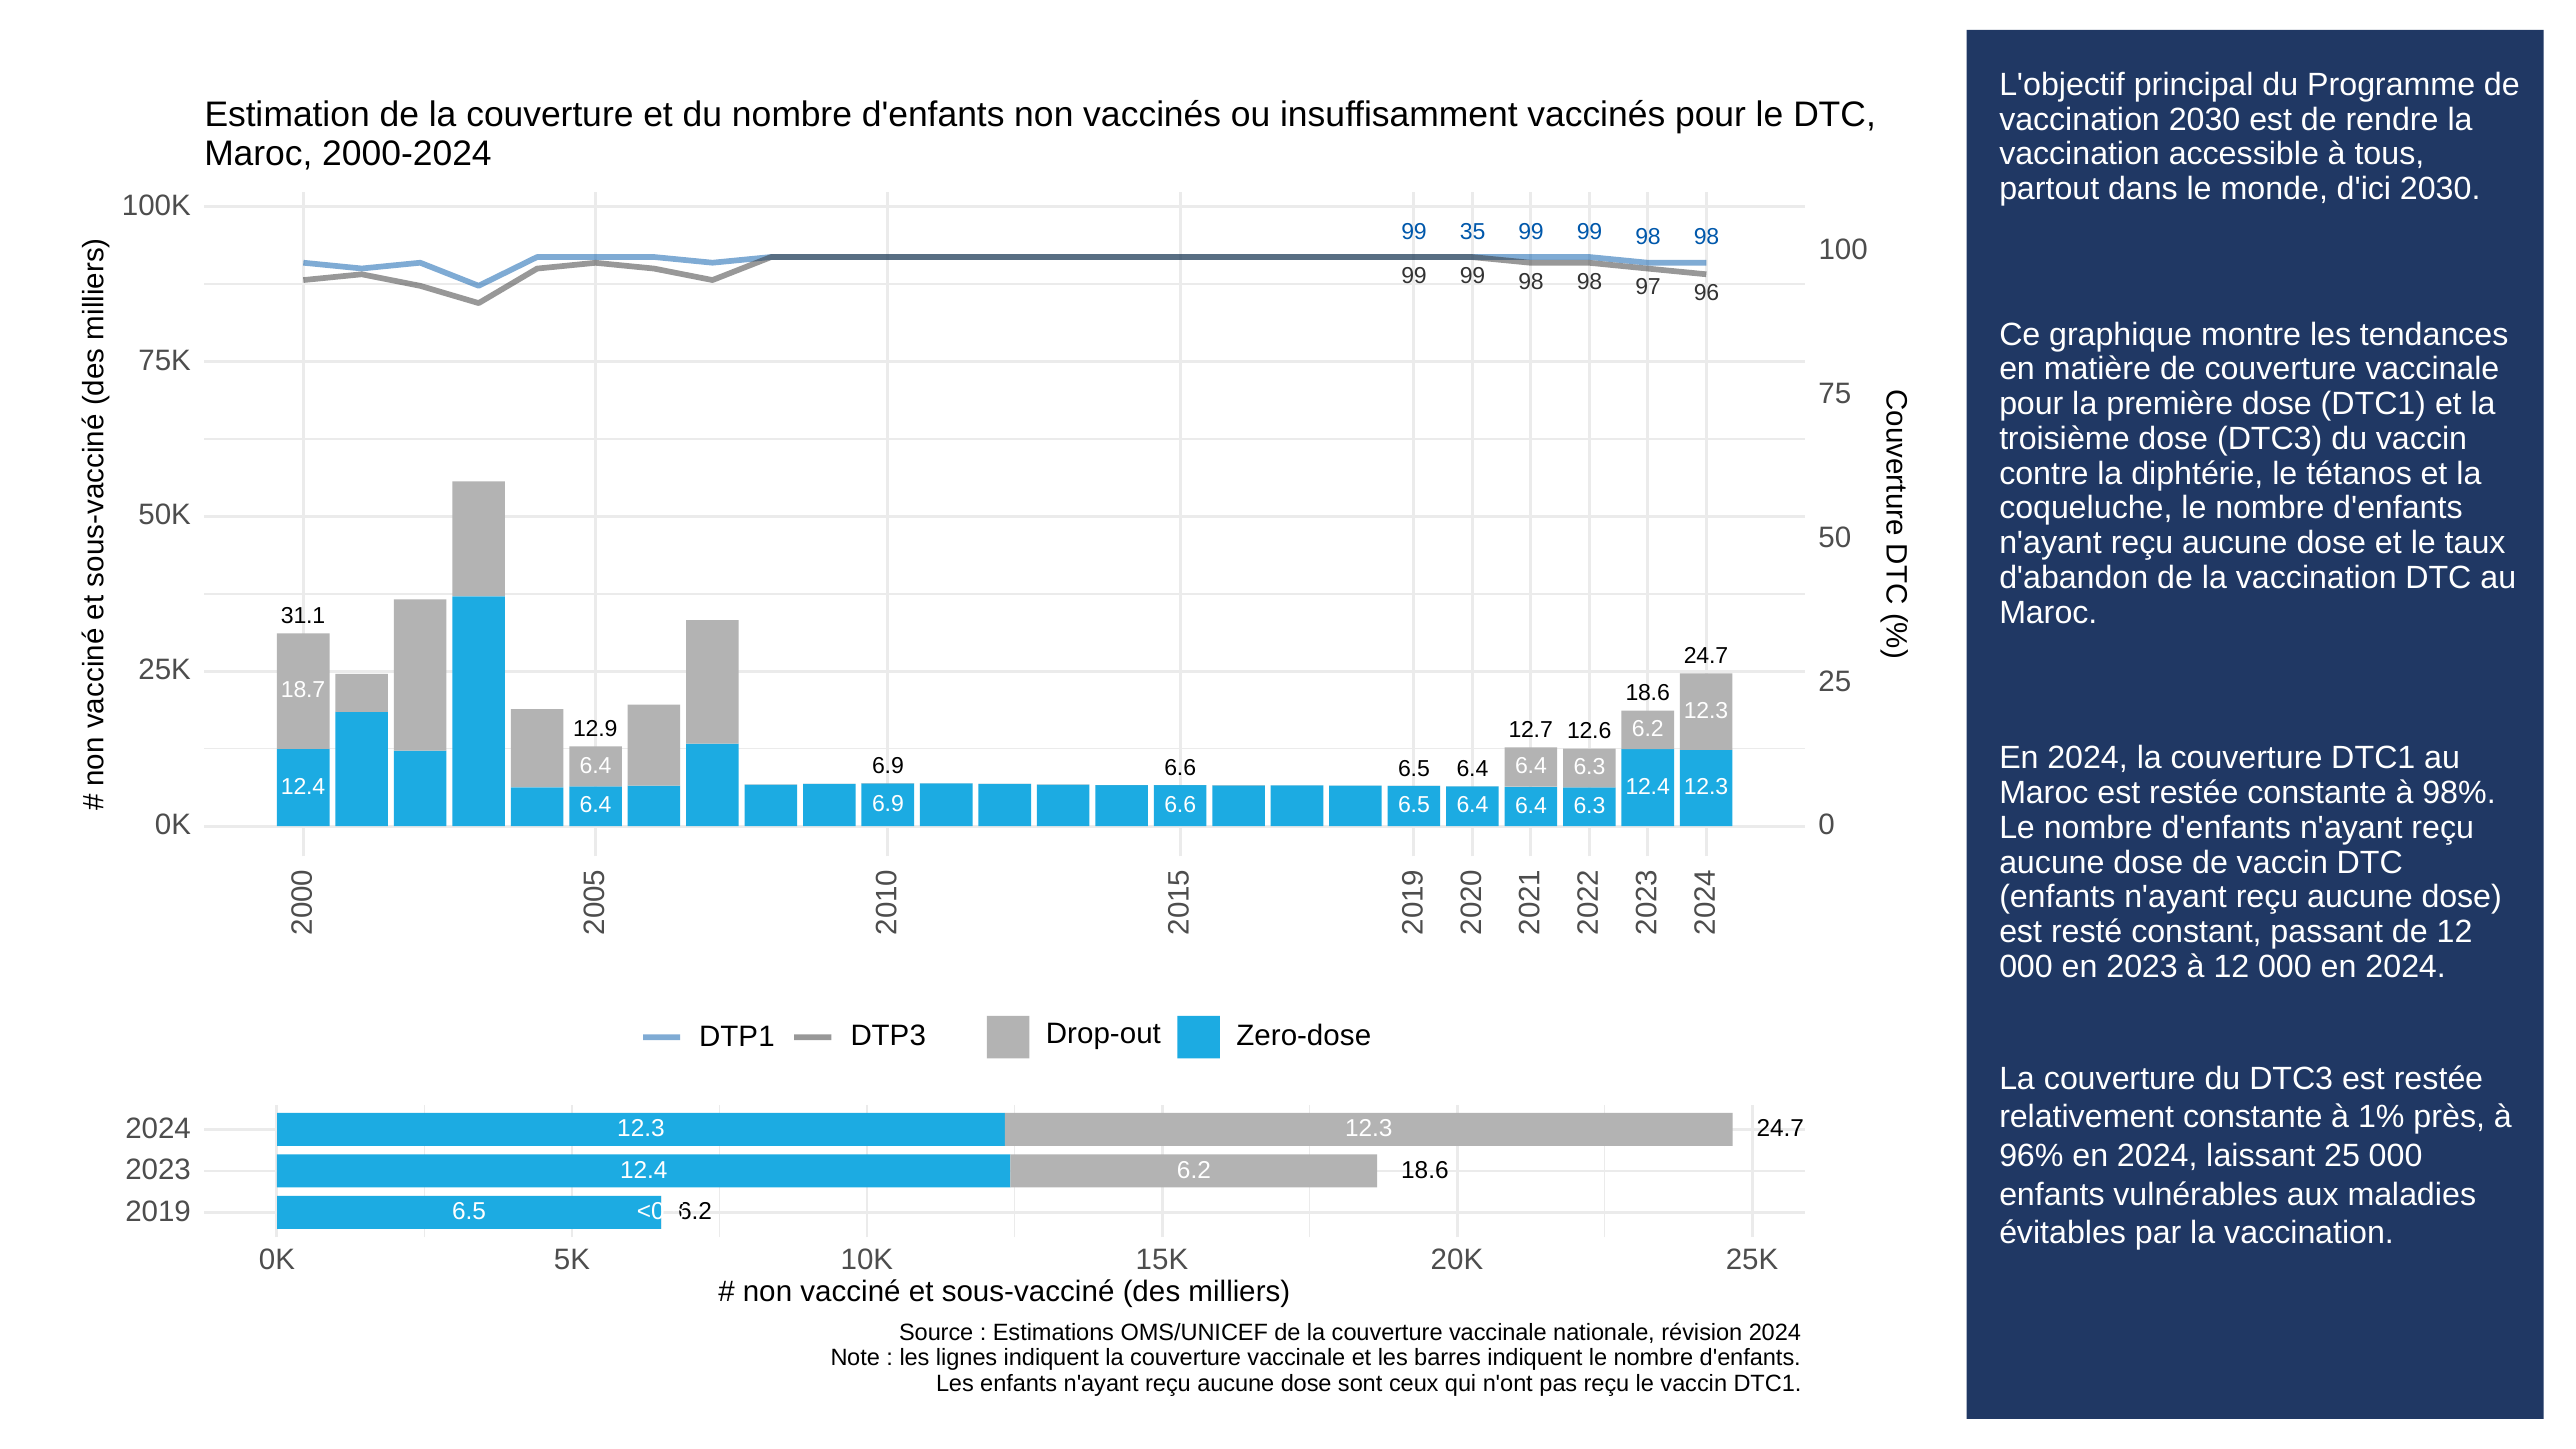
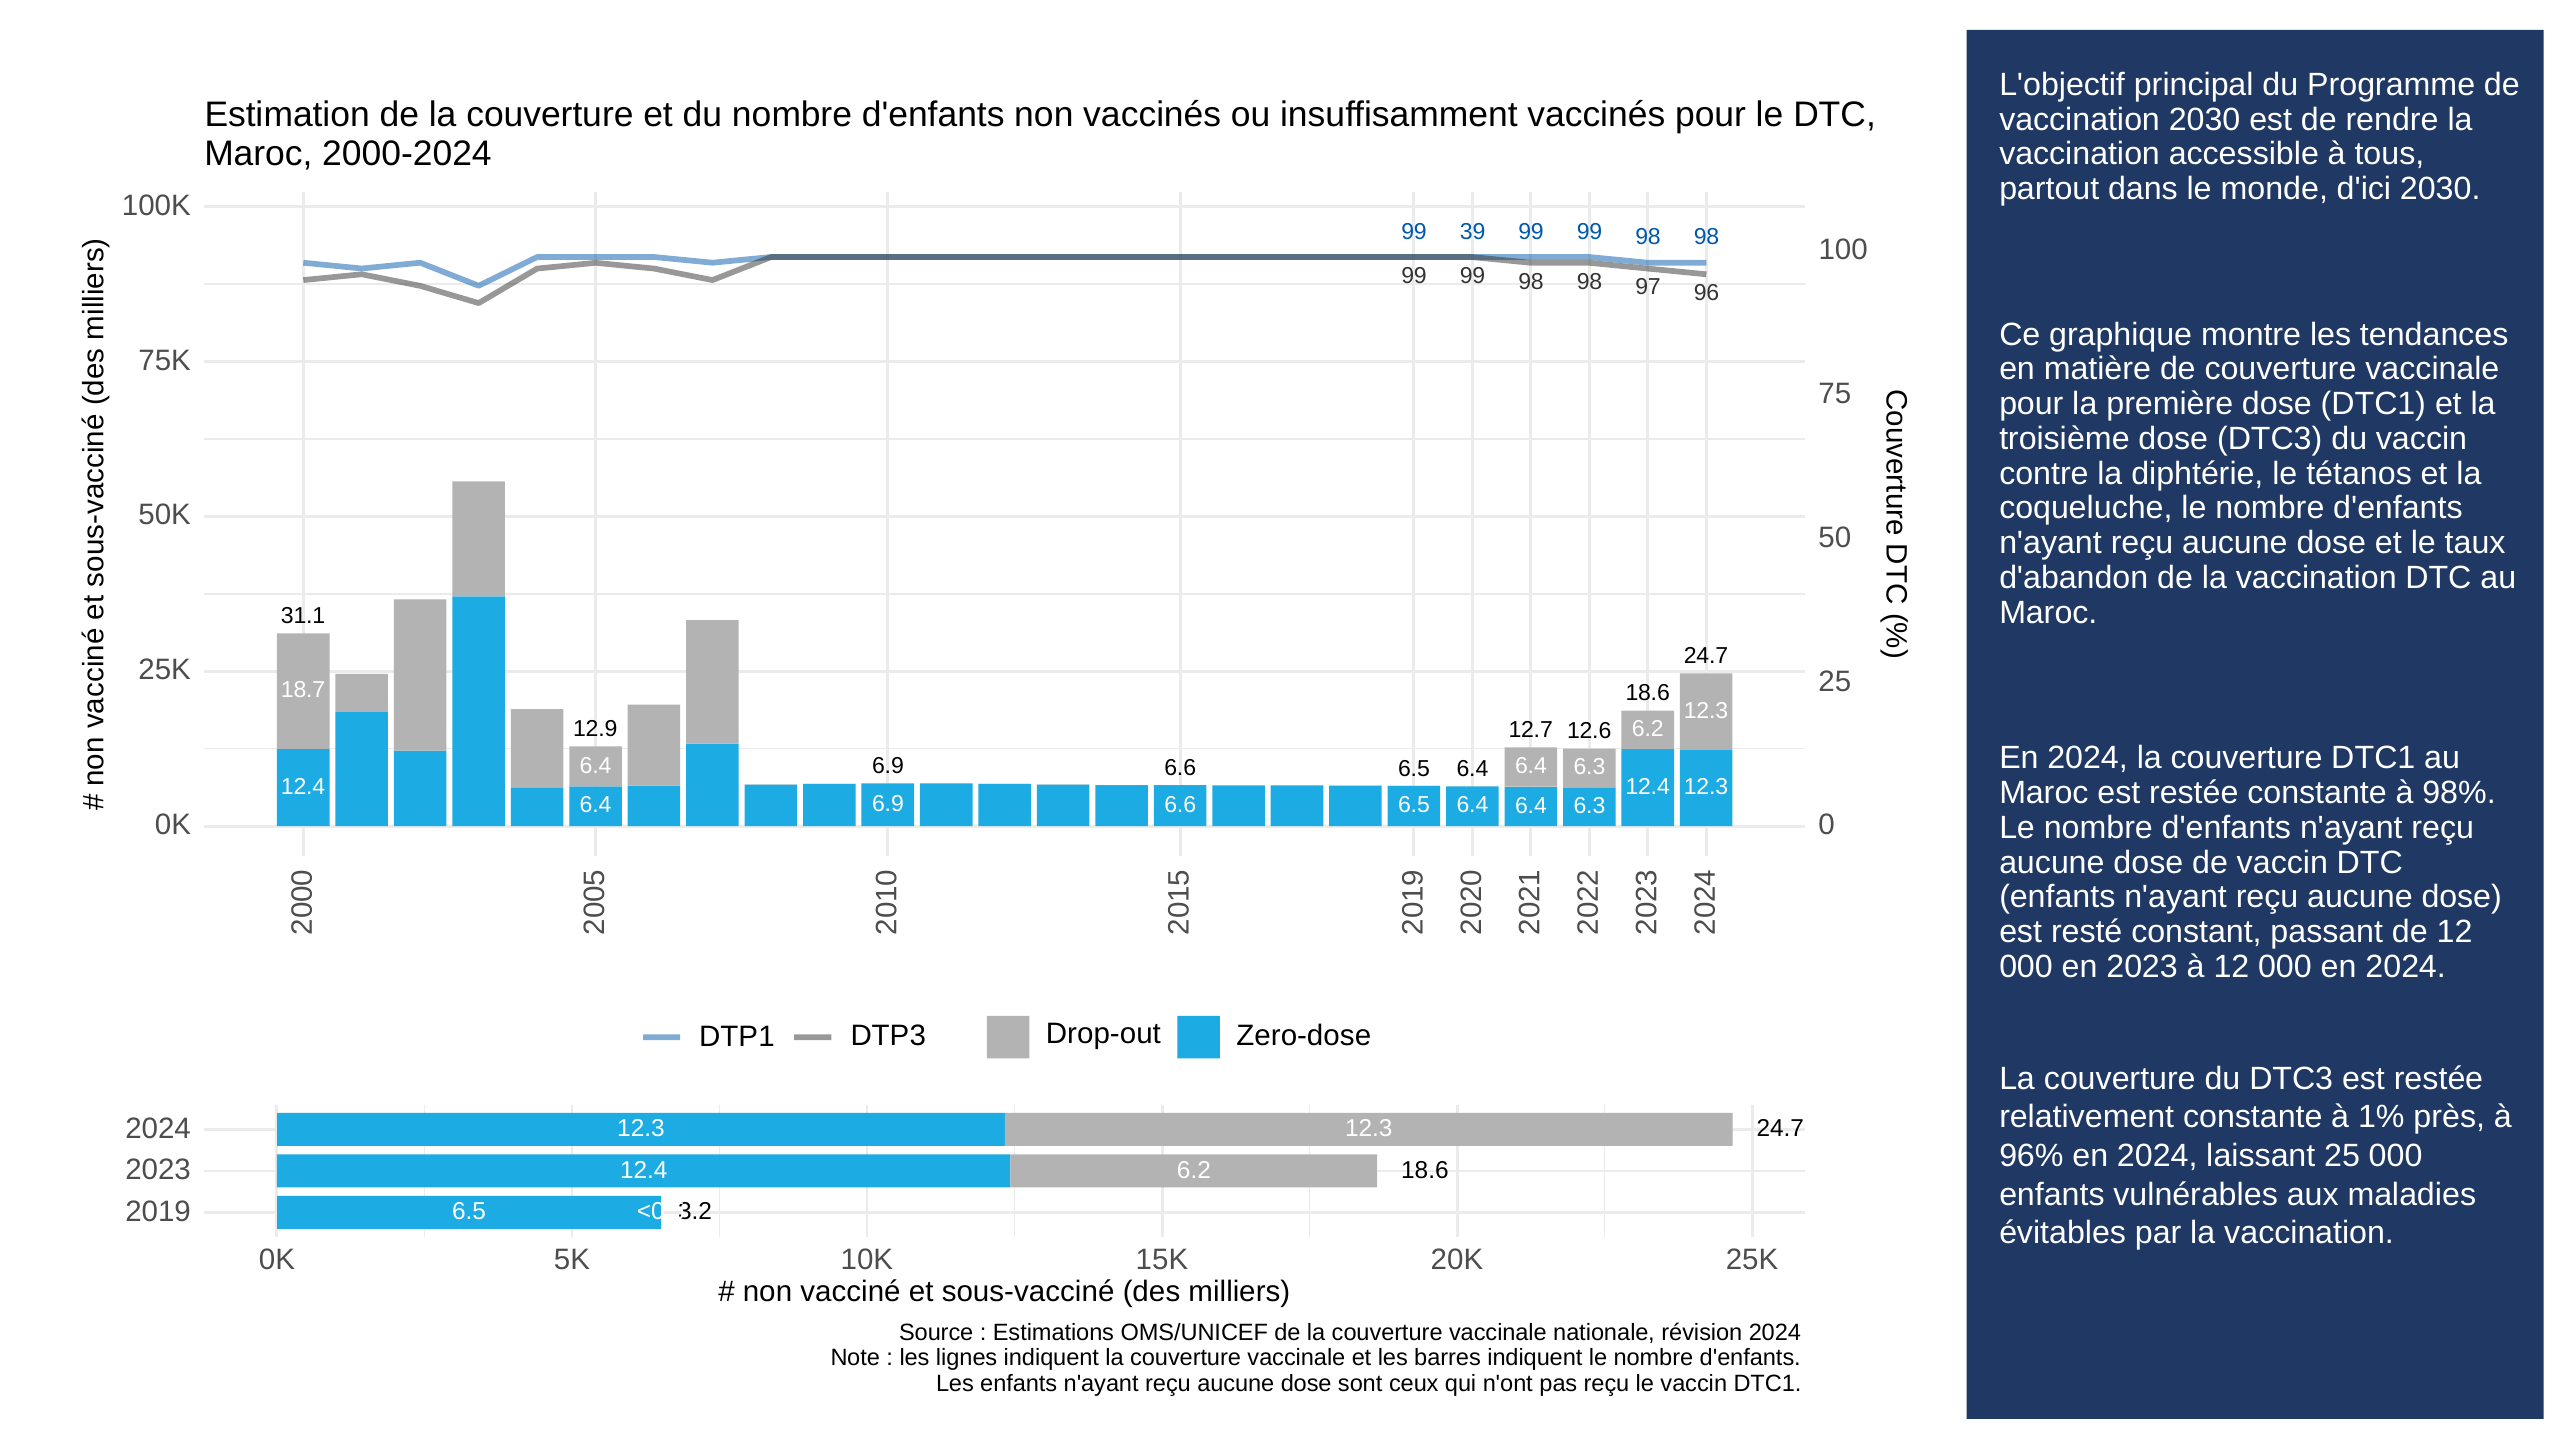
35: 35 -> 39 (1473, 232)
6.2: 6.2 -> 3.2 (695, 1212)
